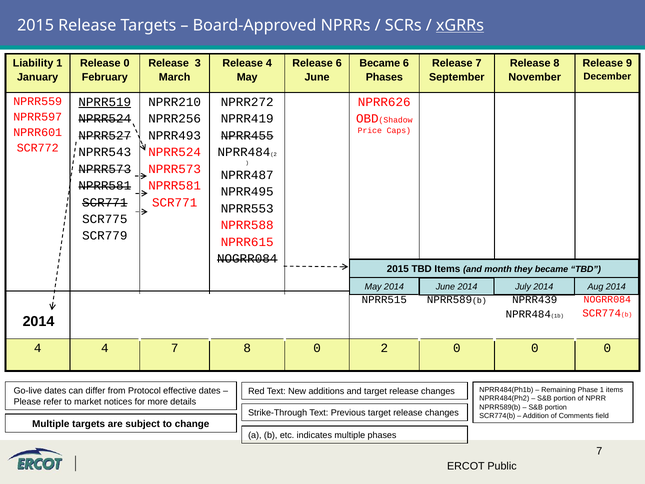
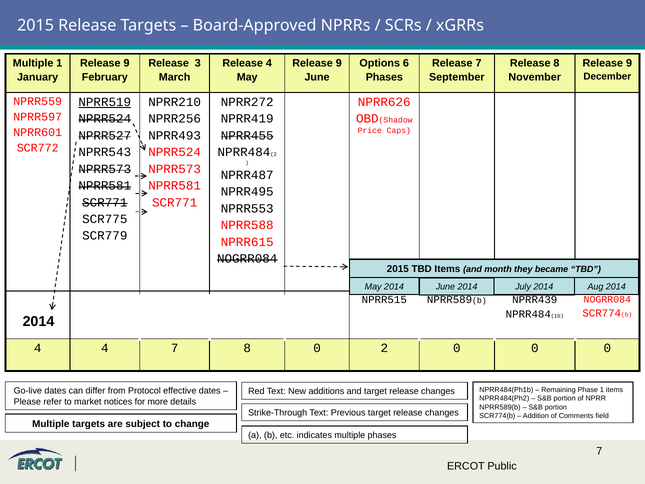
xGRRs underline: present -> none (460, 25)
Liability: Liability -> Multiple (33, 63)
0: 0 -> 9 (126, 63)
6: 6 -> 9 (339, 63)
Became: Became -> Options (380, 63)
